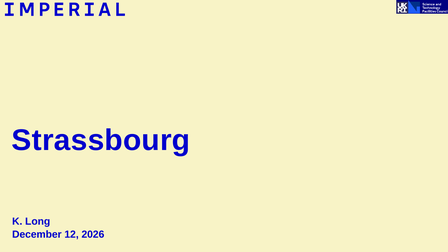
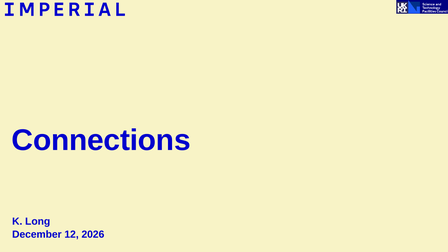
Strassbourg: Strassbourg -> Connections (101, 140)
